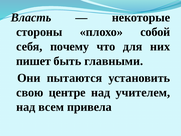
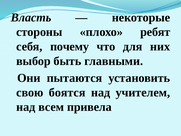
собой: собой -> ребят (155, 32)
пишет: пишет -> выбор (33, 61)
центре: центре -> боятся (67, 92)
